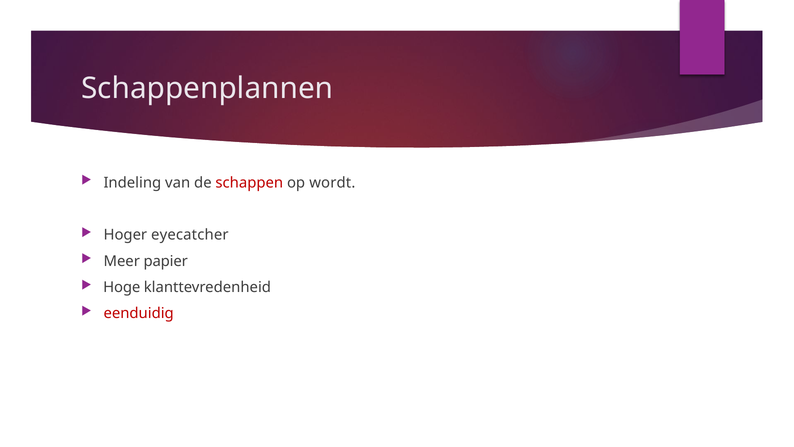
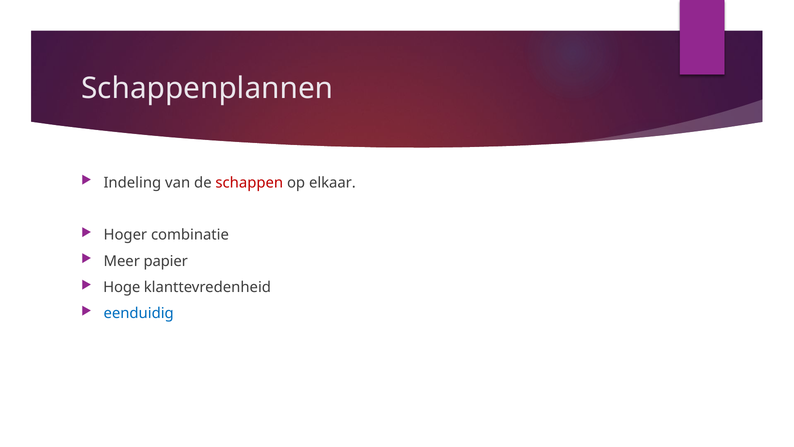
wordt: wordt -> elkaar (332, 183)
eyecatcher: eyecatcher -> combinatie (190, 235)
eenduidig colour: red -> blue (139, 313)
